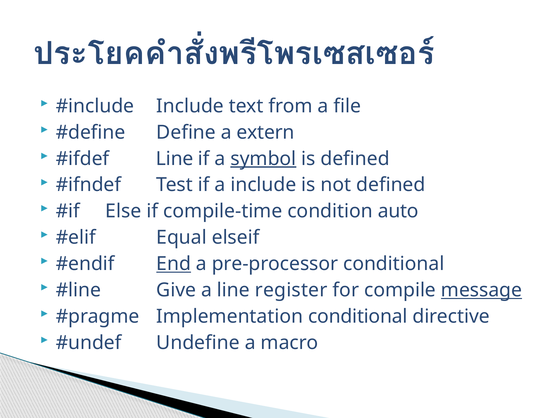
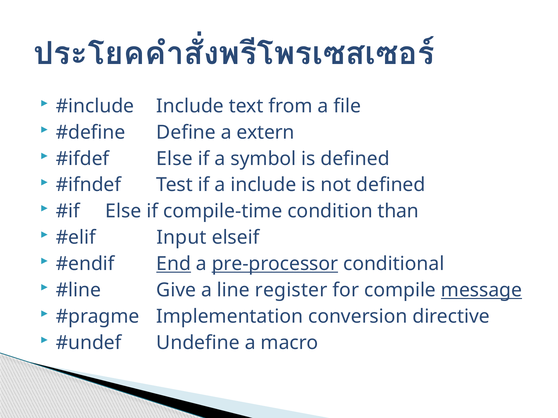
Line: Line -> Else (175, 159)
symbol underline: present -> none (263, 159)
auto: auto -> than (398, 211)
Equal: Equal -> Input (181, 238)
pre-processor underline: none -> present (275, 264)
Implementation conditional: conditional -> conversion (358, 317)
